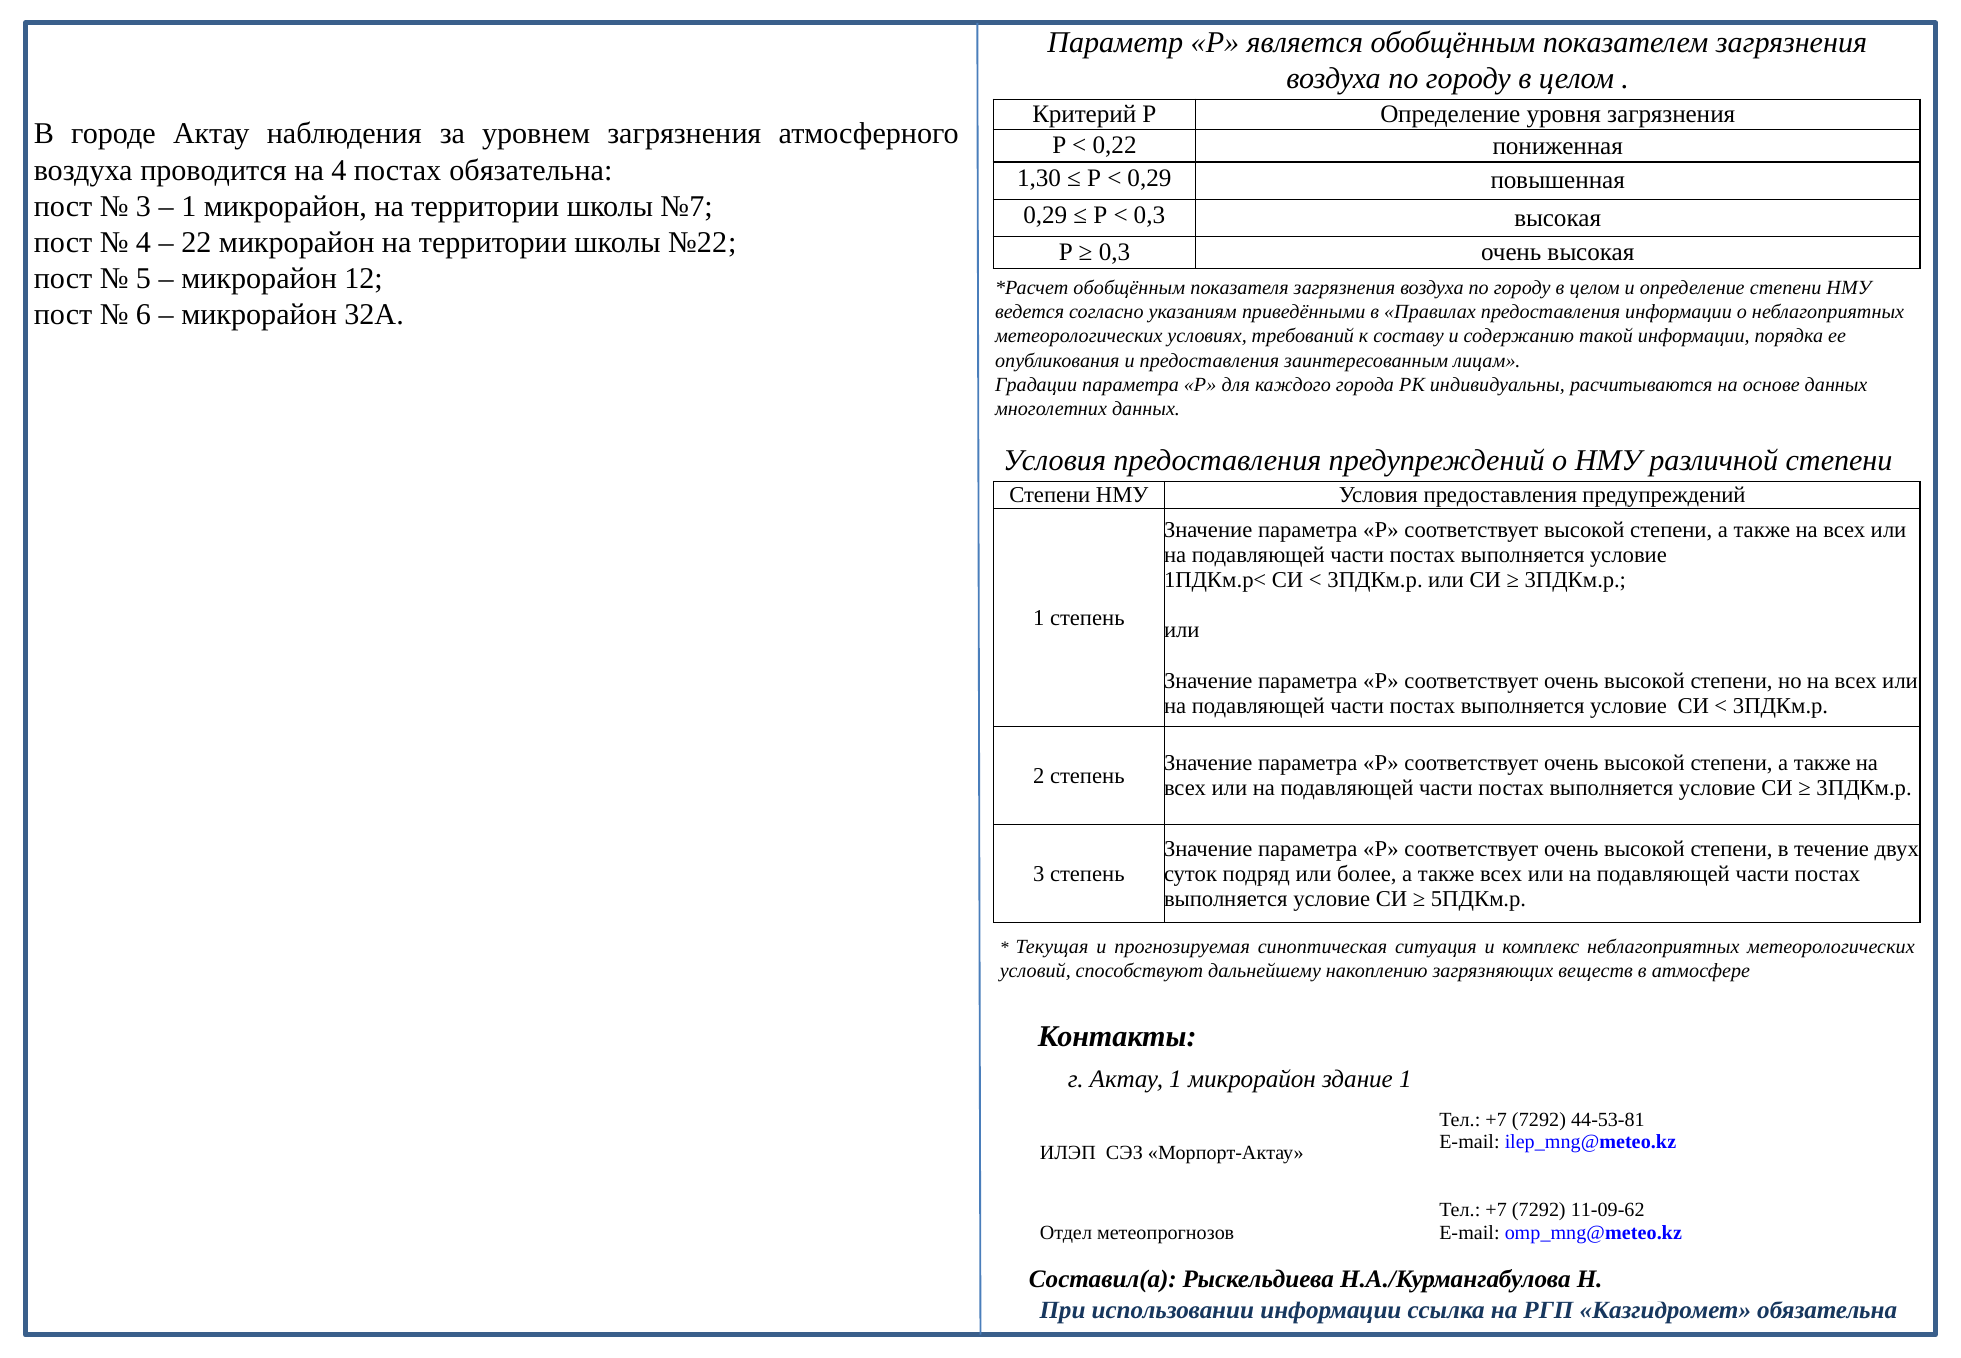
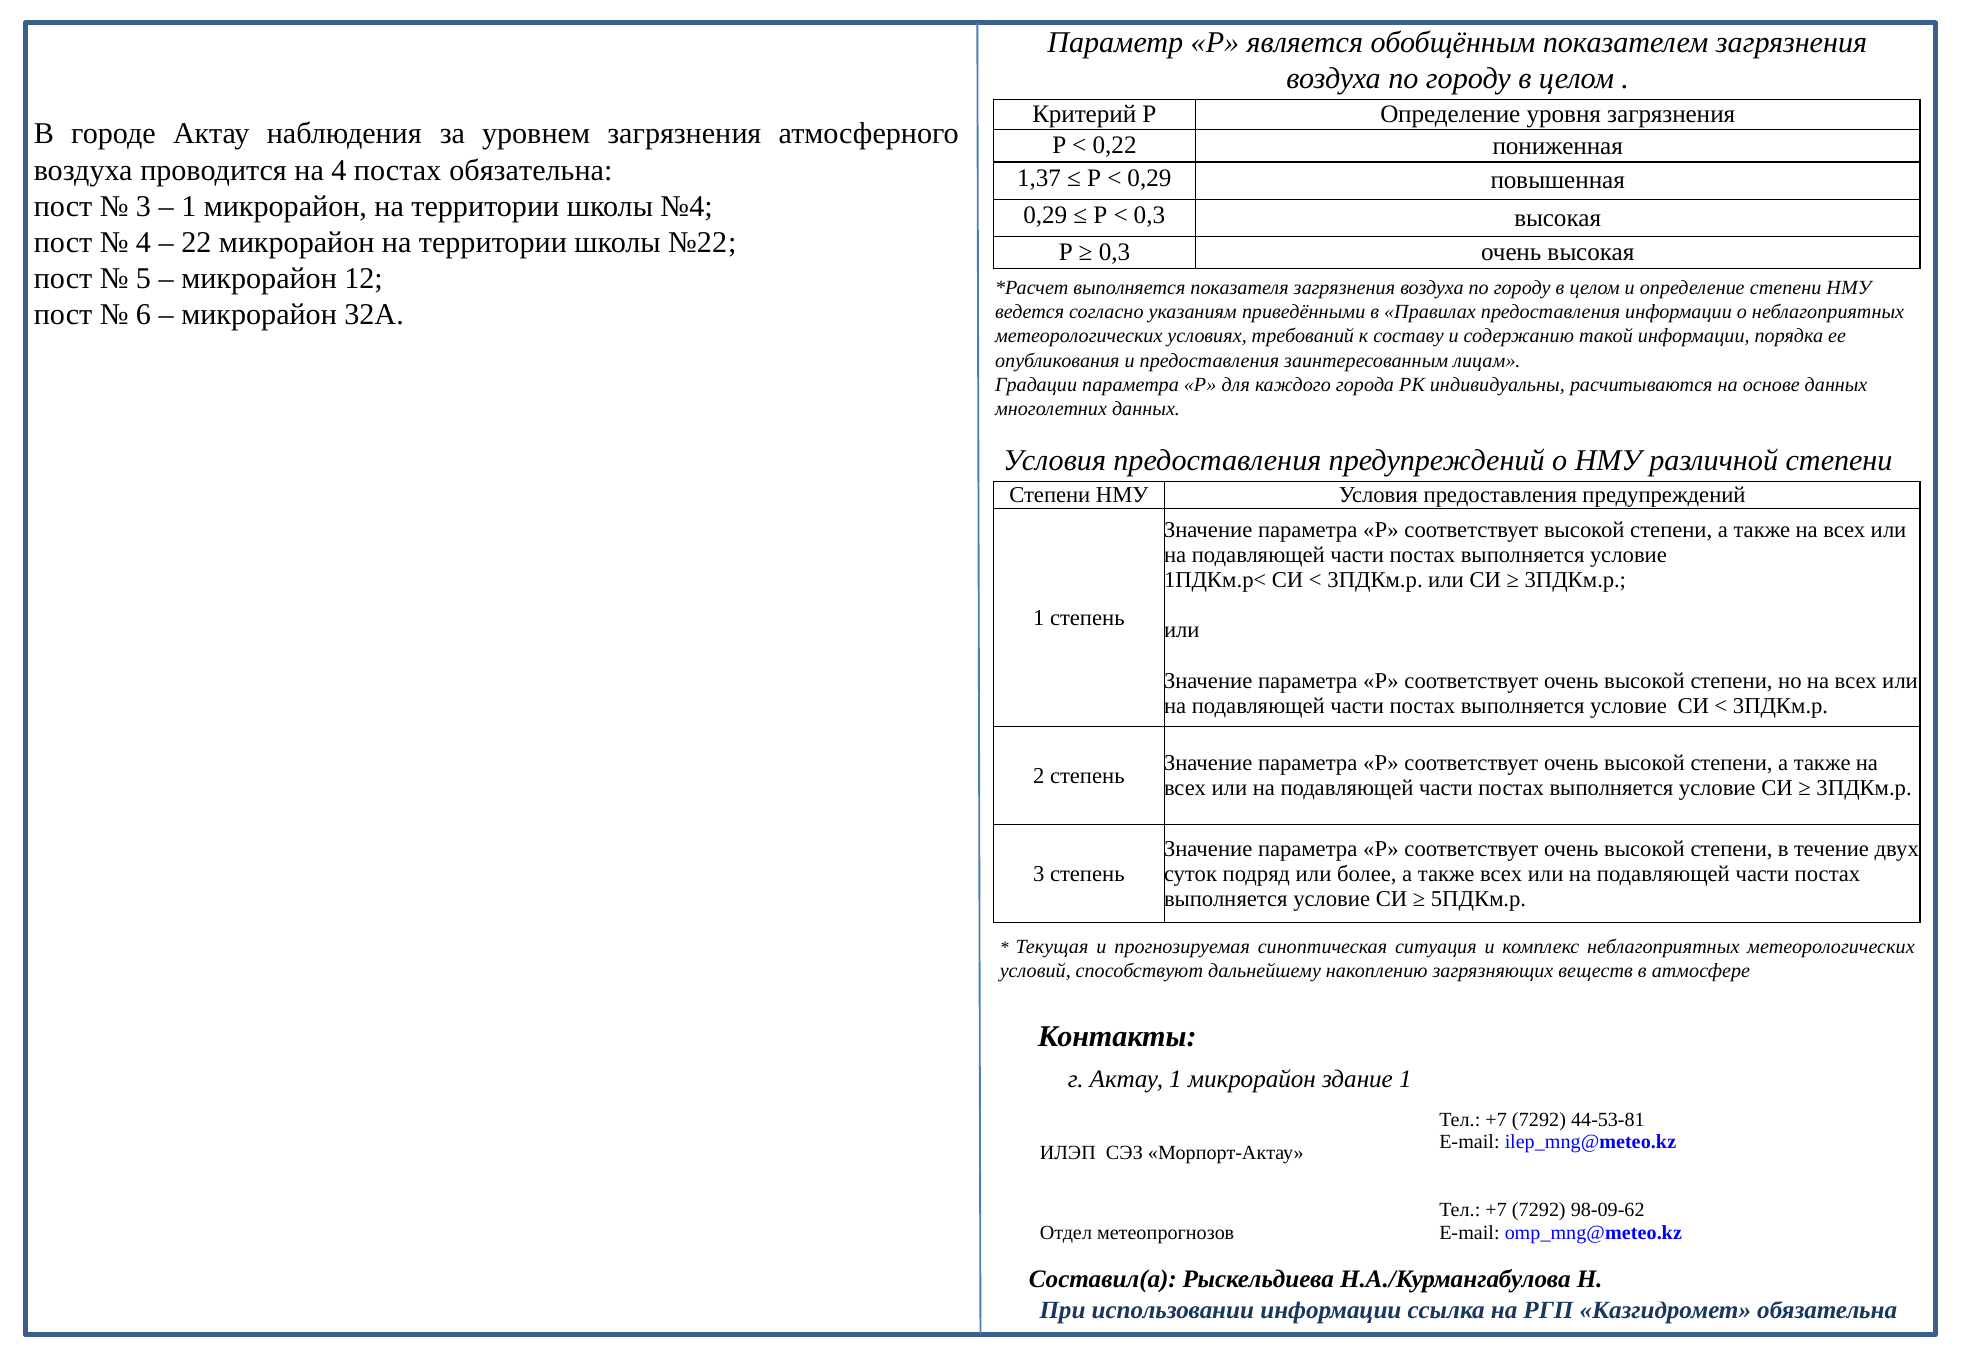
1,30: 1,30 -> 1,37 (1039, 178)
№7: №7 -> №4 (687, 206)
обобщённым: обобщённым -> выполняется (1129, 288)
11-09-62: 11-09-62 -> 98-09-62 (1608, 1210)
